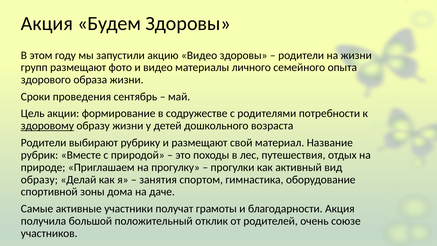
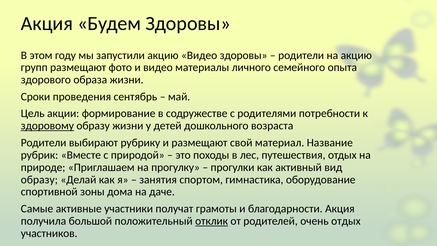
на жизни: жизни -> акцию (356, 55)
отклик underline: none -> present (212, 221)
очень союзе: союзе -> отдых (346, 221)
